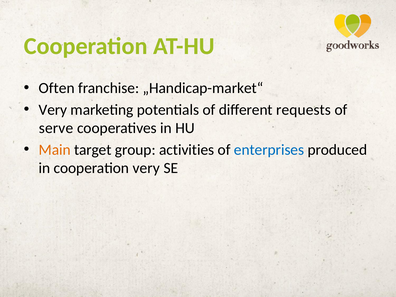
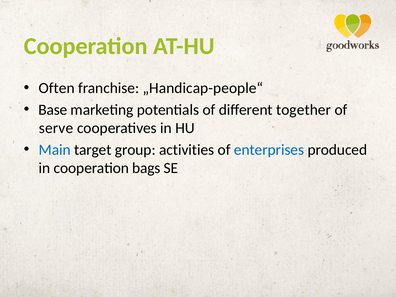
„Handicap-market“: „Handicap-market“ -> „Handicap-people“ (203, 88)
Very: Very -> Base (53, 110)
requests: requests -> together (304, 110)
Main colour: orange -> blue (55, 150)
cooperation very: very -> bags (146, 168)
